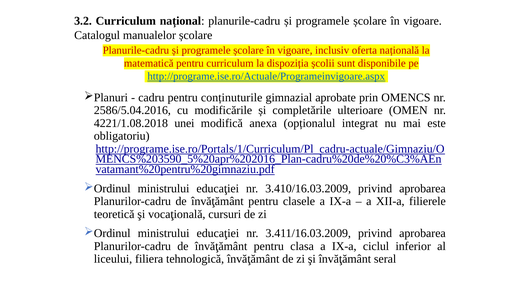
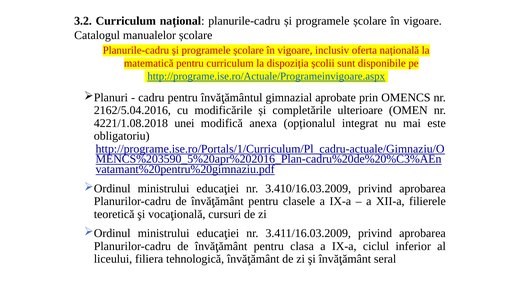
conținuturile: conținuturile -> învăţământul (232, 97)
2586/5.04.2016: 2586/5.04.2016 -> 2162/5.04.2016 (132, 110)
